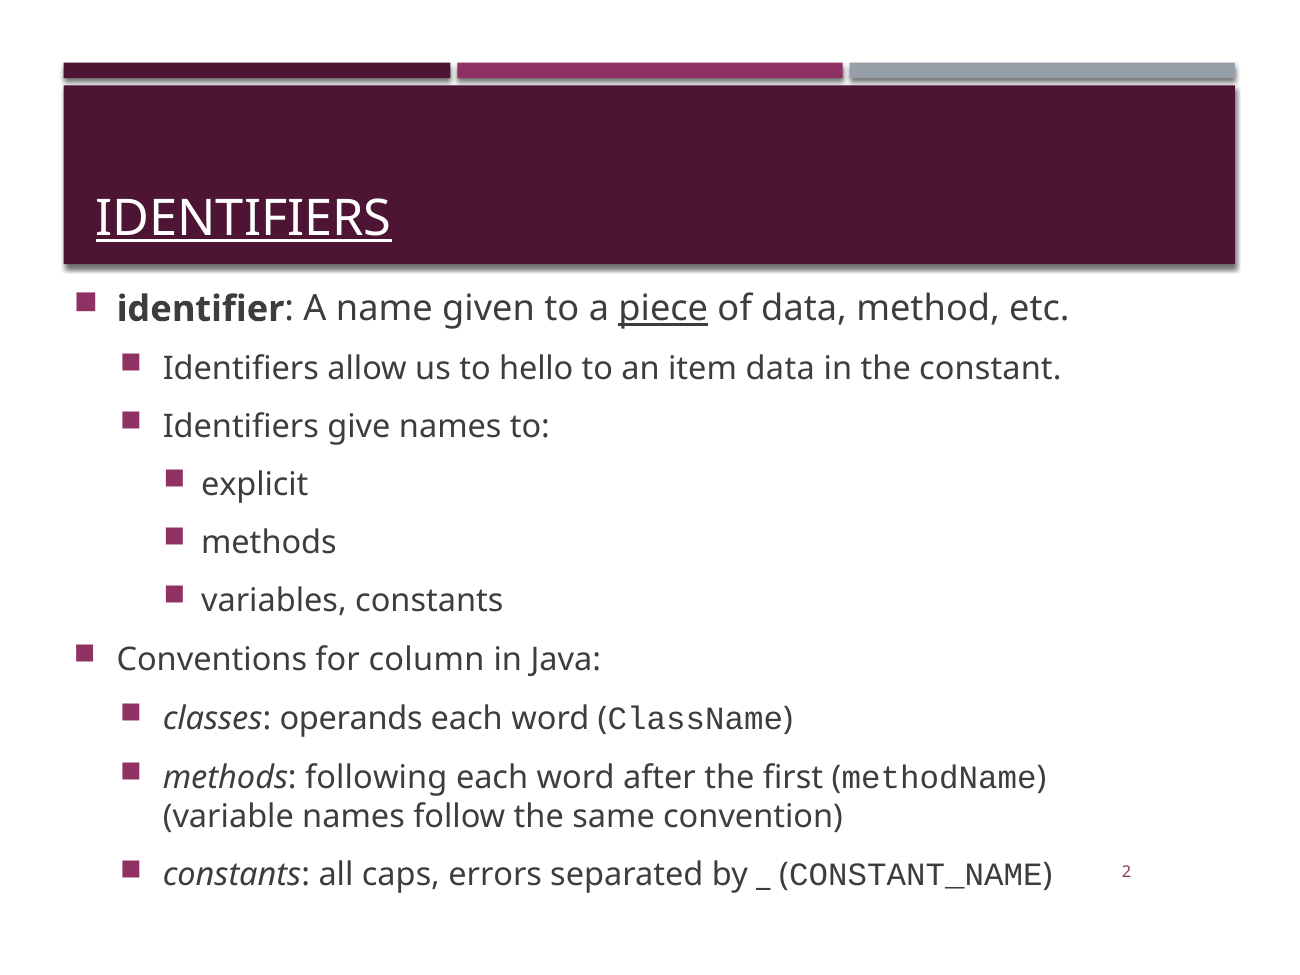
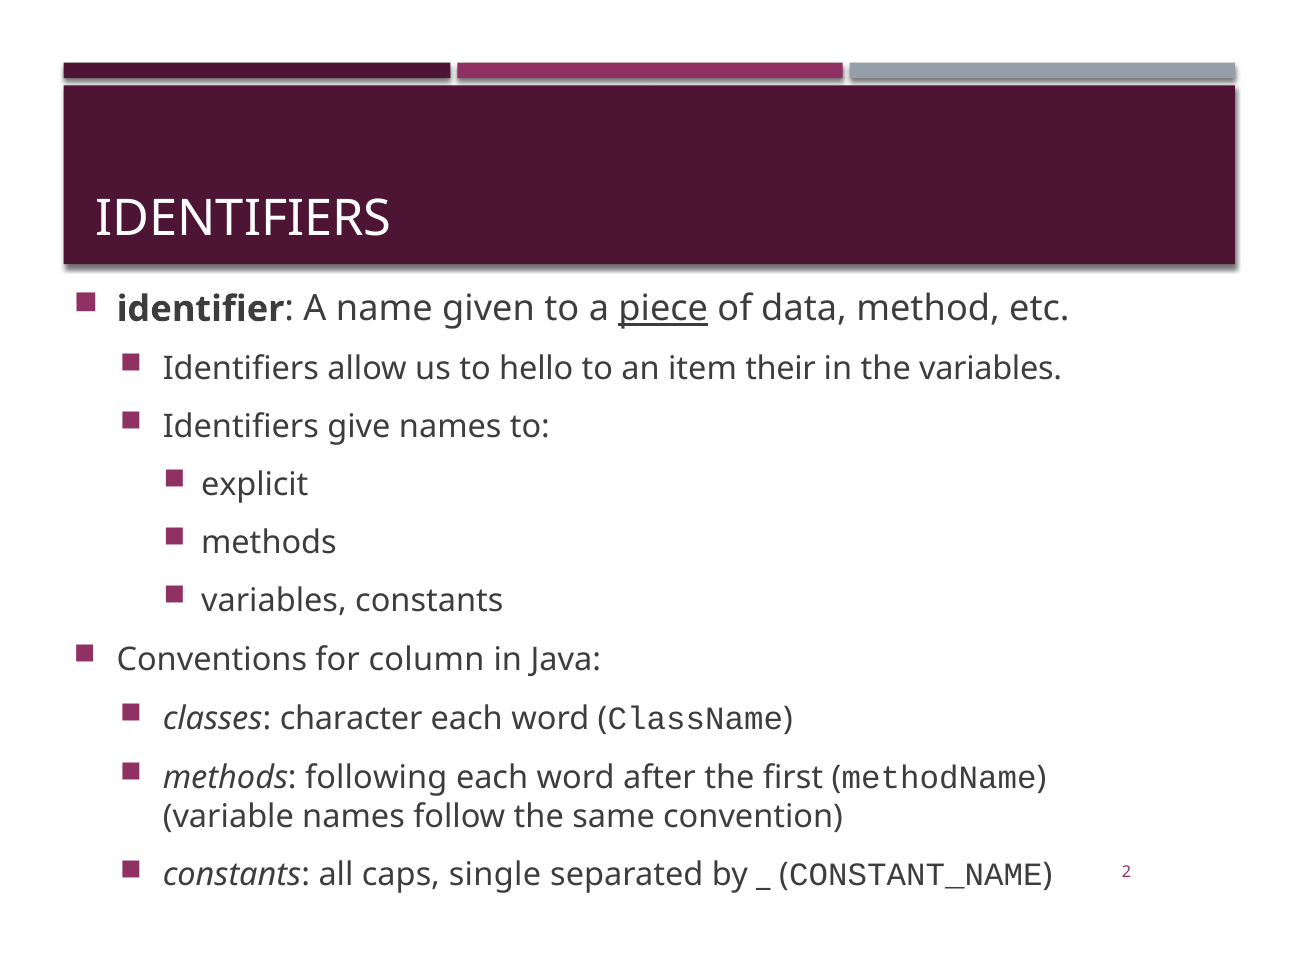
IDENTIFIERS underline: present -> none (244, 218)
item data: data -> their (781, 369)
the constant: constant -> variables (991, 369)
operands: operands -> character (351, 719)
errors: errors -> single (495, 875)
